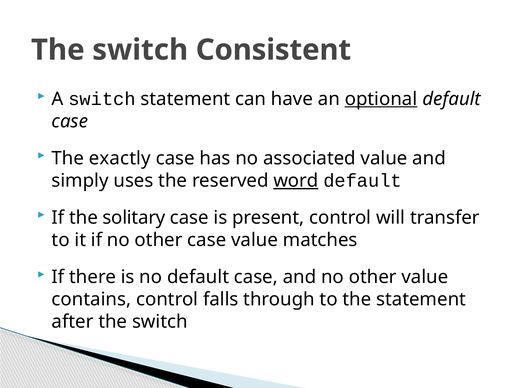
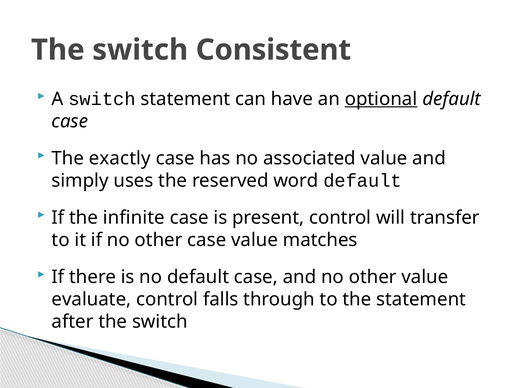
word underline: present -> none (296, 181)
solitary: solitary -> infinite (134, 217)
contains: contains -> evaluate (91, 299)
